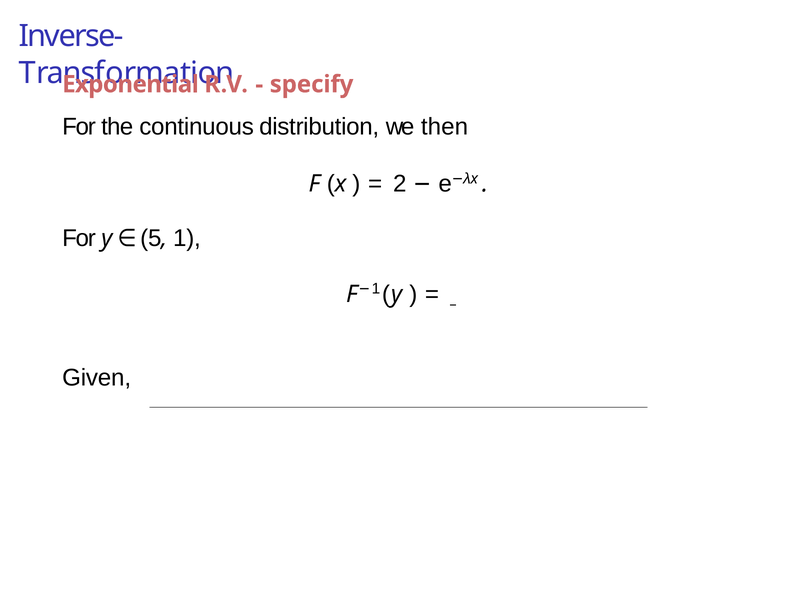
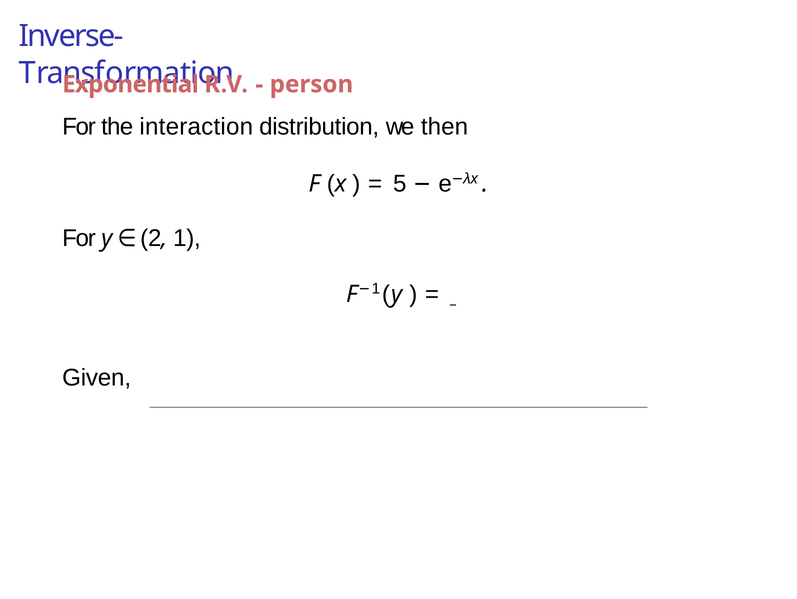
specify: specify -> person (311, 84)
continuous: continuous -> interaction (196, 126)
2: 2 -> 5 (400, 184)
5: 5 -> 2 (151, 238)
